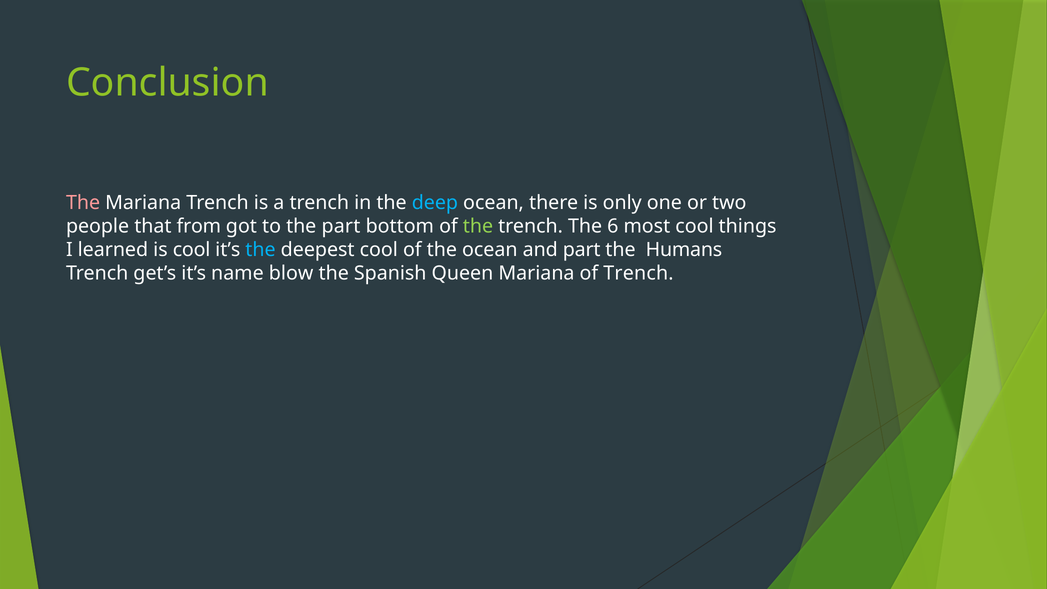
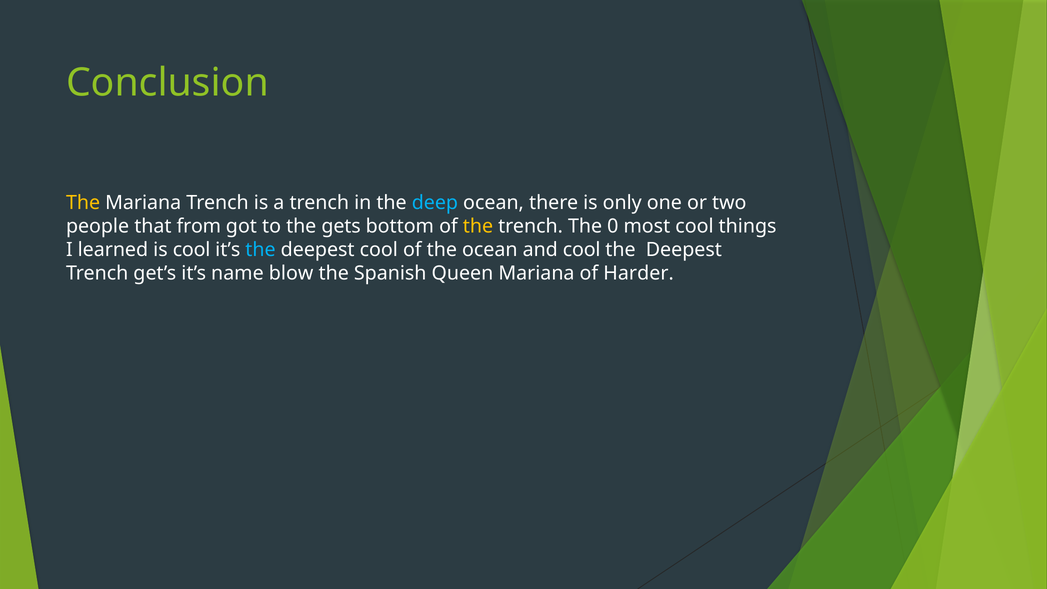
The colour: pink -> yellow (83, 203)
the part: part -> gets (341, 226)
the colour: light green -> yellow (478, 226)
6: 6 -> 0 (613, 226)
and part: part -> cool (582, 250)
Humans: Humans -> Deepest (684, 250)
of Trench: Trench -> Harder (639, 273)
